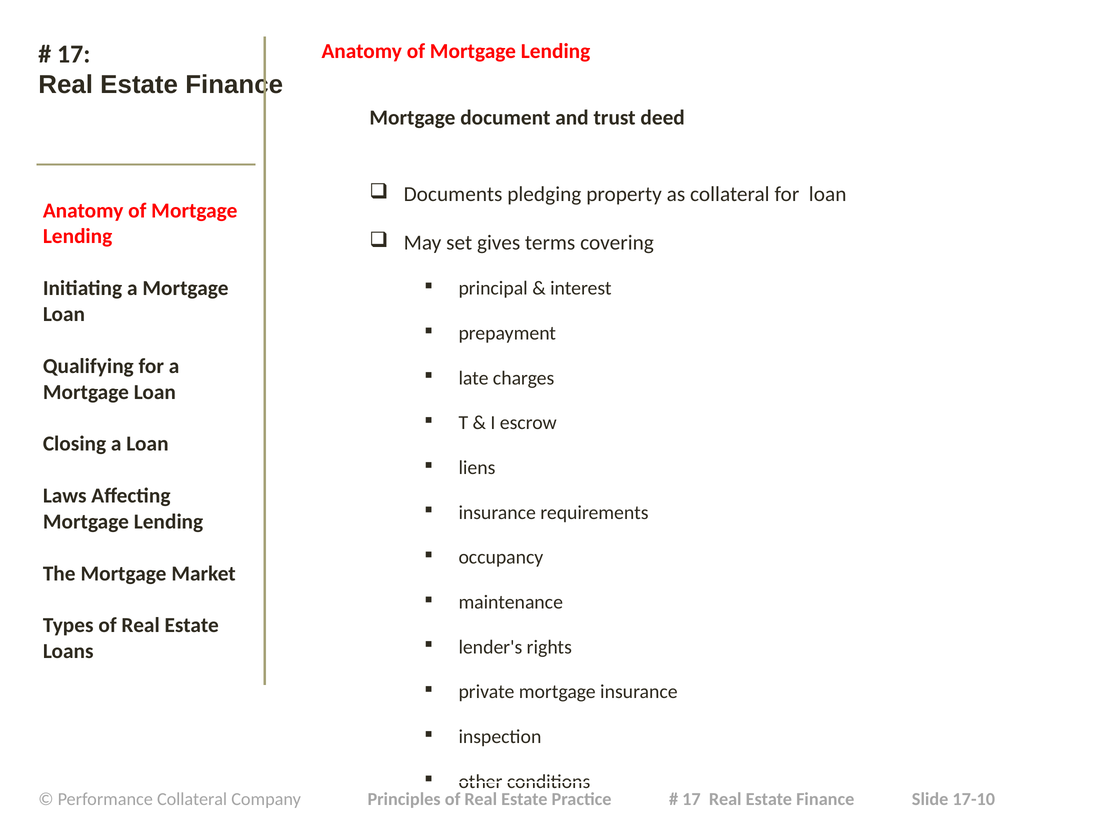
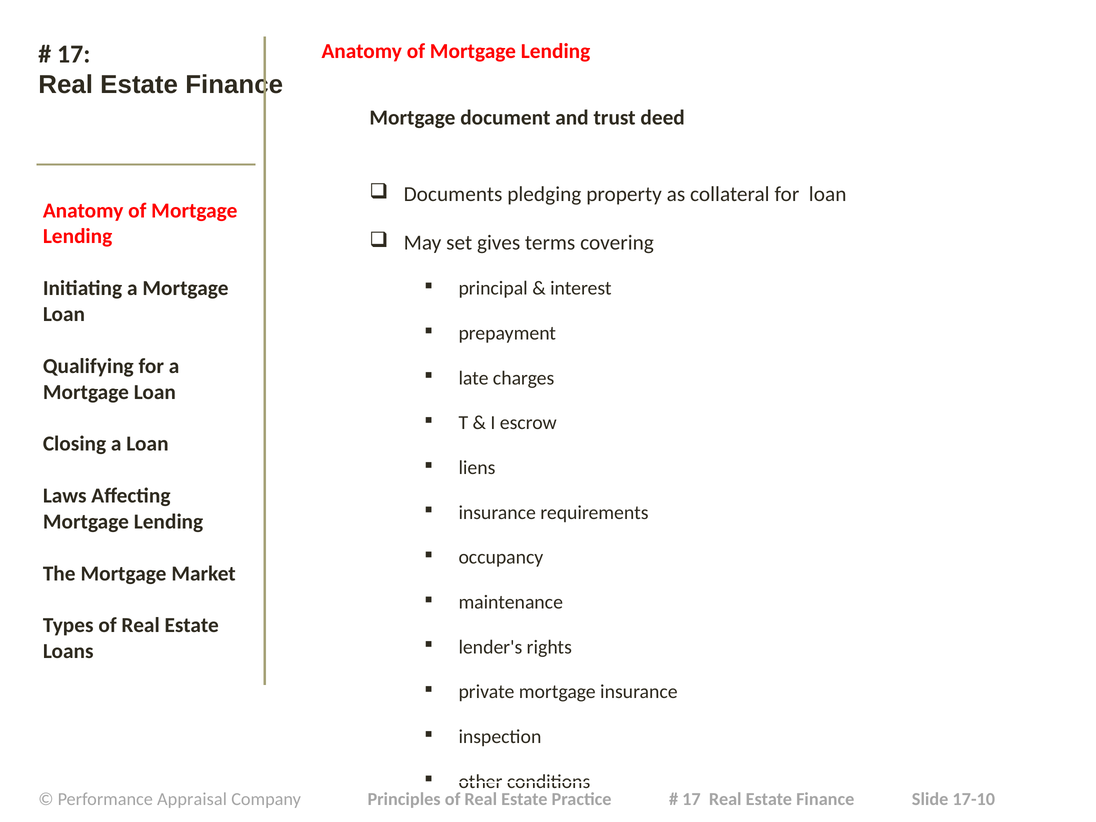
Performance Collateral: Collateral -> Appraisal (192, 799)
